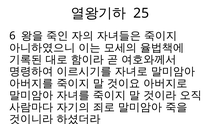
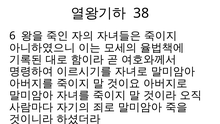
25: 25 -> 38 (141, 13)
